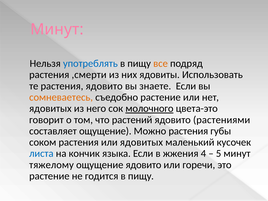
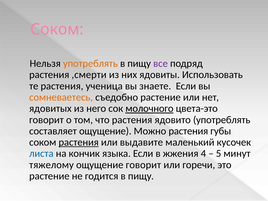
Минут: Минут -> Соком (57, 29)
употреблять colour: blue -> orange (90, 63)
все colour: orange -> purple (161, 63)
растения ядовито: ядовито -> ученица (104, 86)
что растений: растений -> растения (132, 120)
ядовито растениями: растениями -> употреблять (222, 120)
растения underline: none -> present (79, 142)
или ядовитых: ядовитых -> выдавите (141, 142)
ощущение ядовито: ядовито -> говорит (143, 165)
